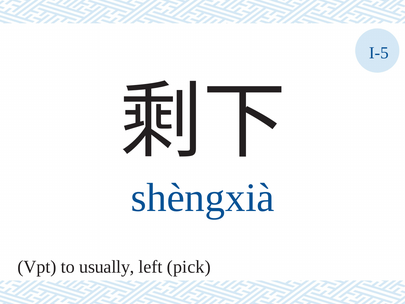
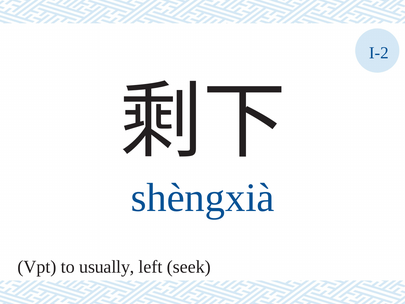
I-5: I-5 -> I-2 (379, 53)
pick: pick -> seek (189, 267)
